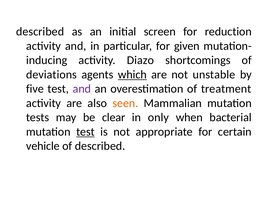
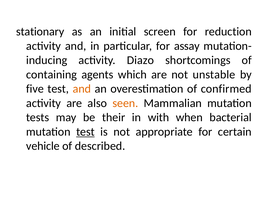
described: described -> stationary (40, 32)
given: given -> assay (187, 46)
deviations: deviations -> containing (52, 75)
which underline: present -> none (132, 75)
and colour: purple -> orange (82, 89)
treatment: treatment -> confirmed (226, 89)
clear: clear -> their (114, 117)
only: only -> with (158, 117)
